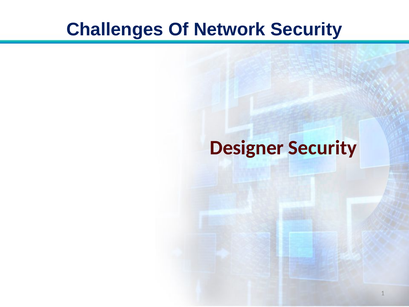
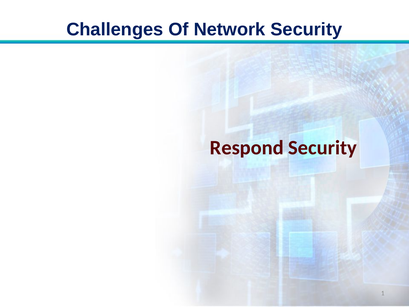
Designer: Designer -> Respond (247, 148)
